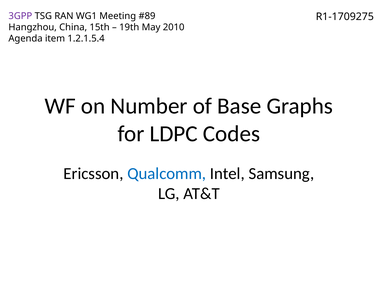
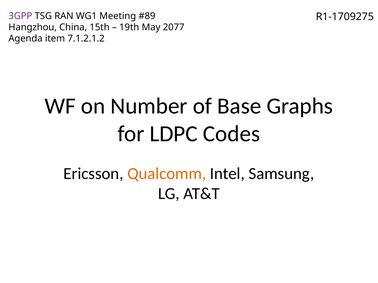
2010: 2010 -> 2077 (174, 27)
1.2.1.5.4: 1.2.1.5.4 -> 7.1.2.1.2 (86, 39)
Qualcomm colour: blue -> orange (167, 174)
